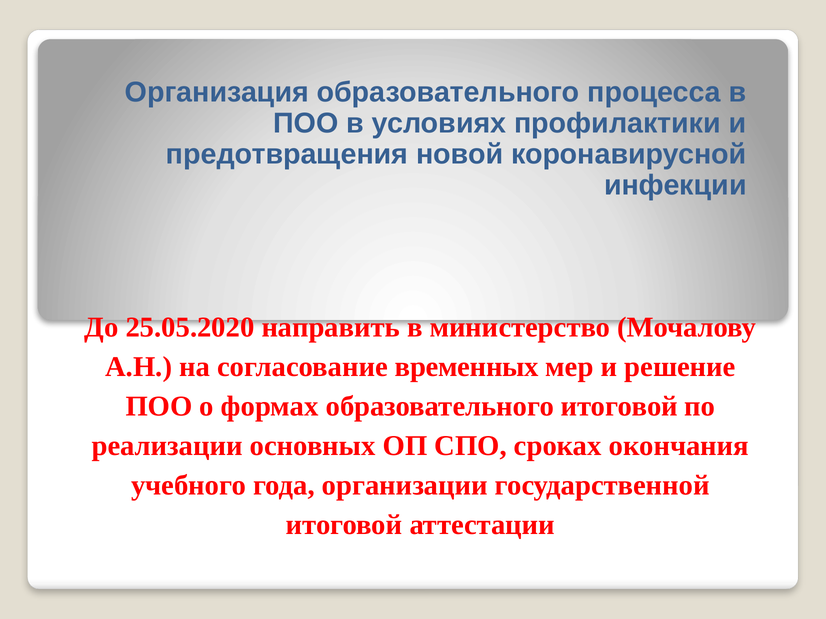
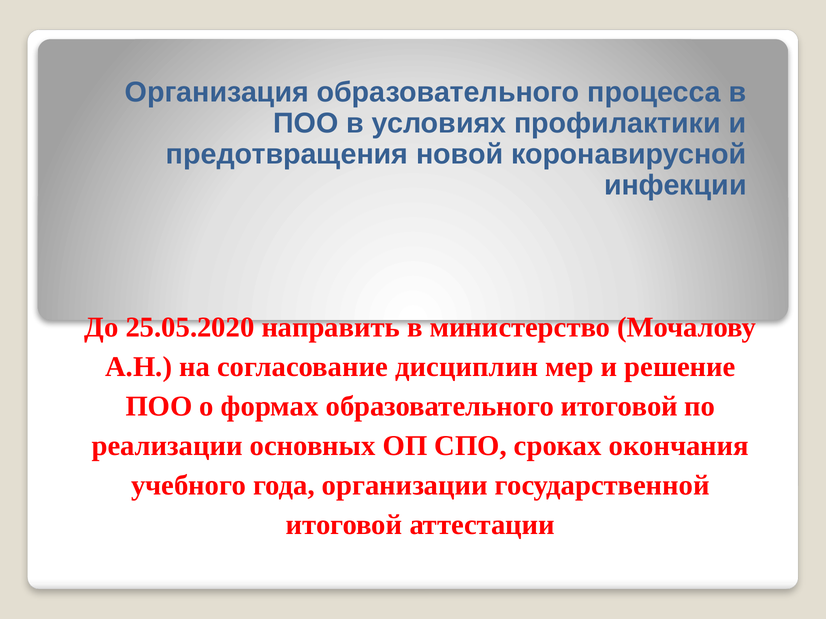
временных: временных -> дисциплин (467, 367)
